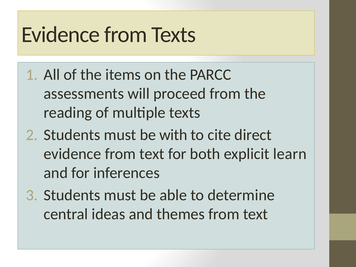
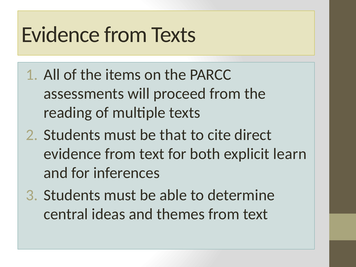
with: with -> that (173, 135)
